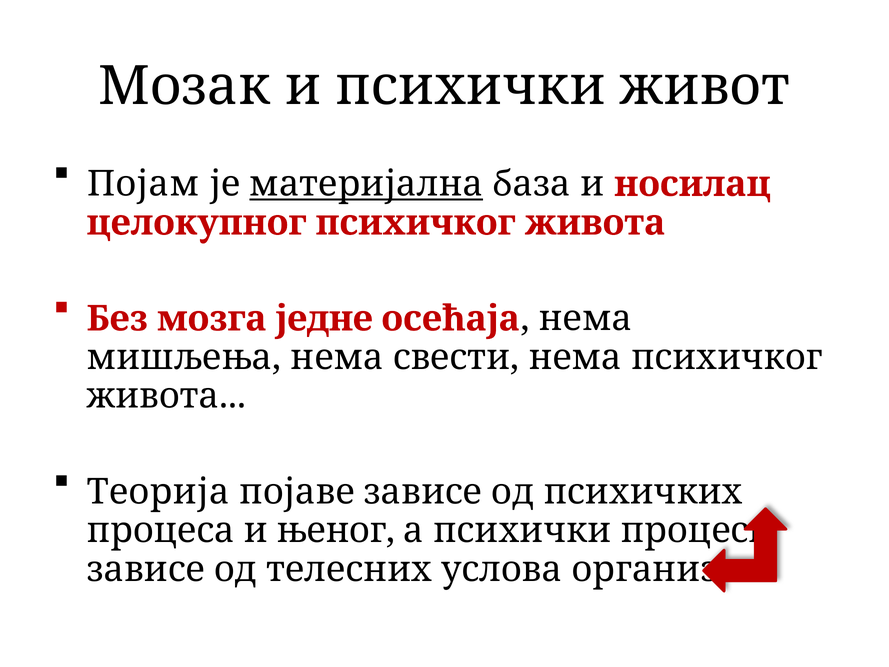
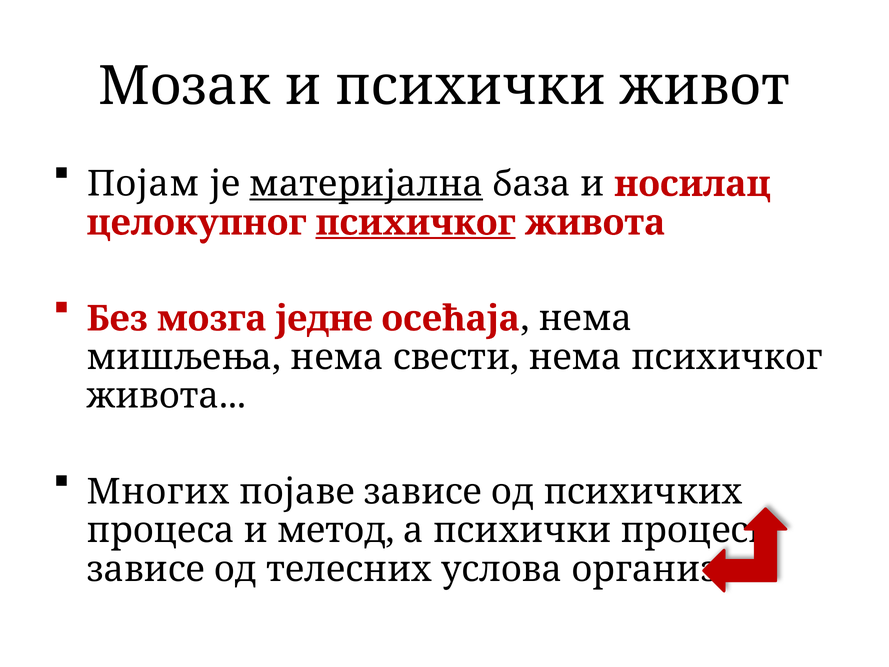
психичког underline: none -> present (416, 223)
Теорија: Теорија -> Многих (158, 492)
њеног: њеног -> метод (336, 530)
